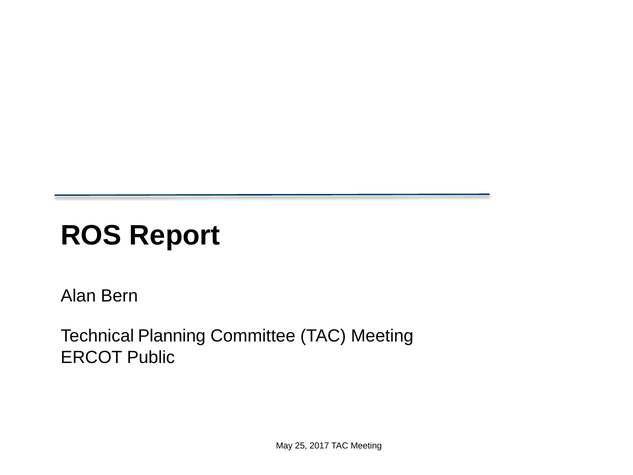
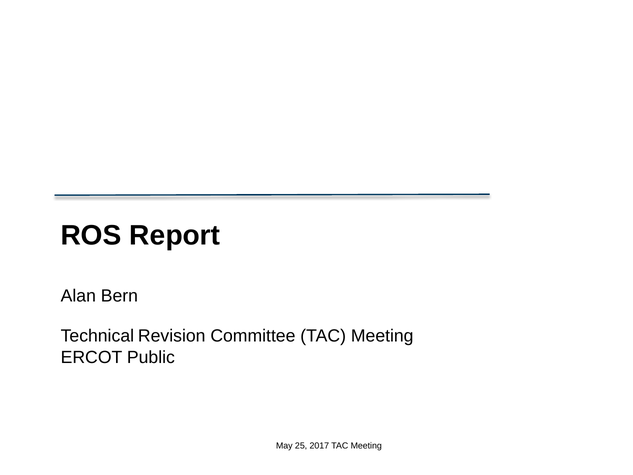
Planning: Planning -> Revision (172, 336)
